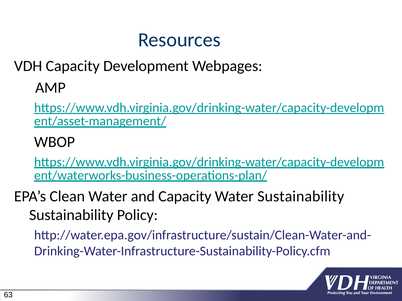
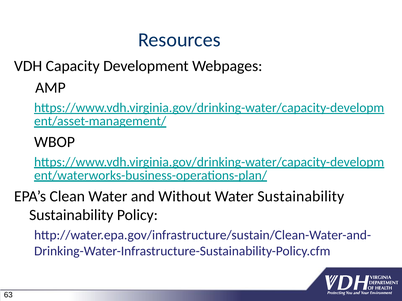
and Capacity: Capacity -> Without (185, 197)
